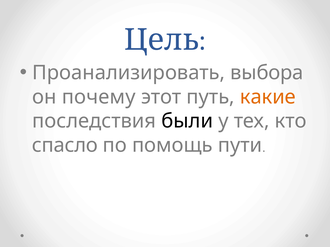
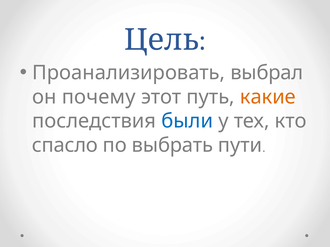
выбора: выбора -> выбрал (267, 73)
были colour: black -> blue (187, 121)
помощь: помощь -> выбрать (172, 145)
